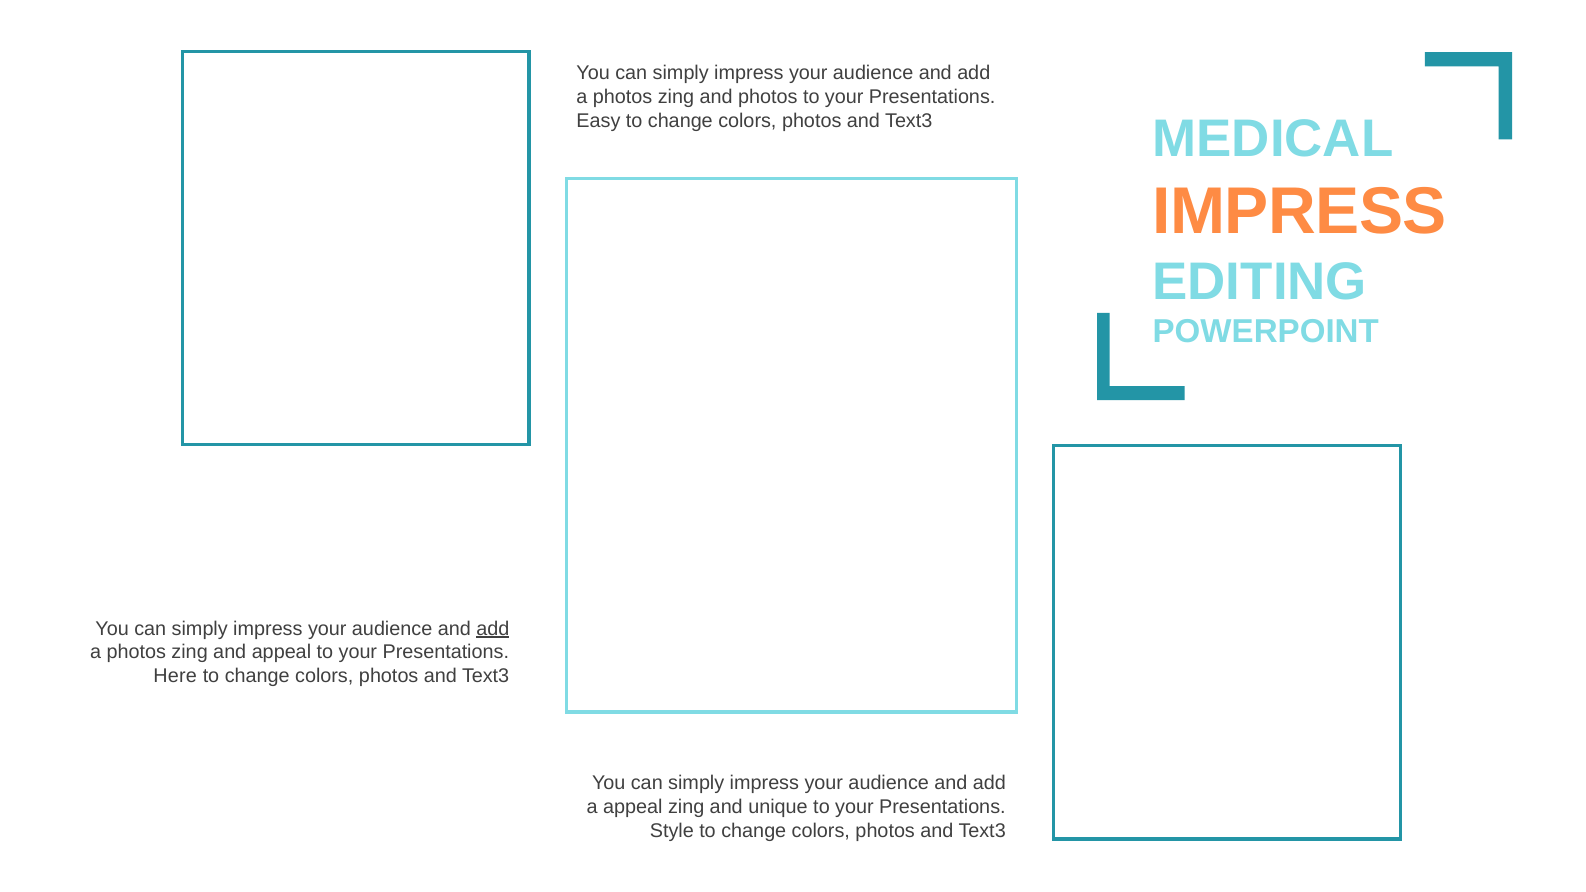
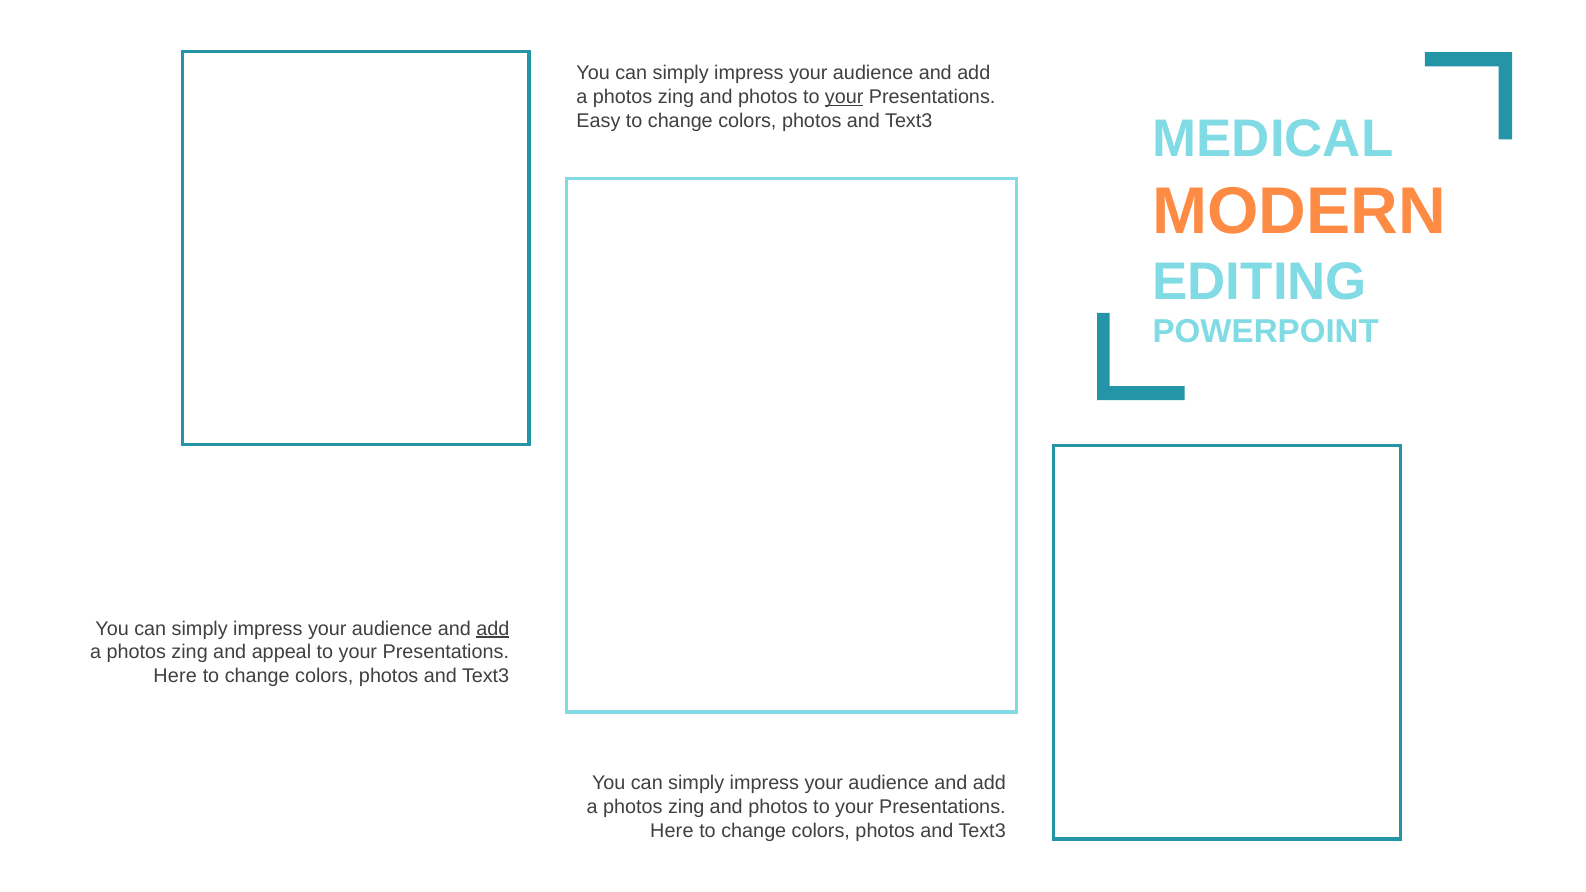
your underline: none -> present (844, 97)
IMPRESS: IMPRESS -> MODERN (1299, 211)
appeal: appeal -> photos (633, 807)
unique: unique -> photos (778, 807)
Style: Style -> Here (672, 831)
